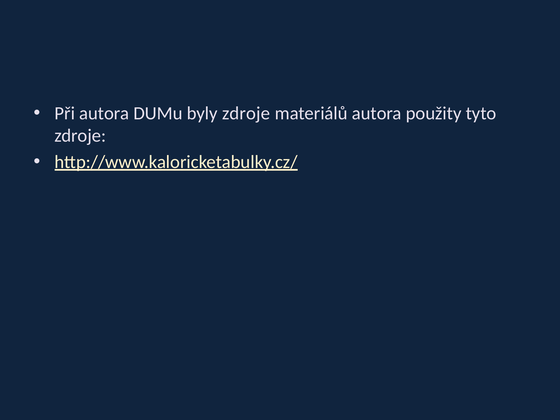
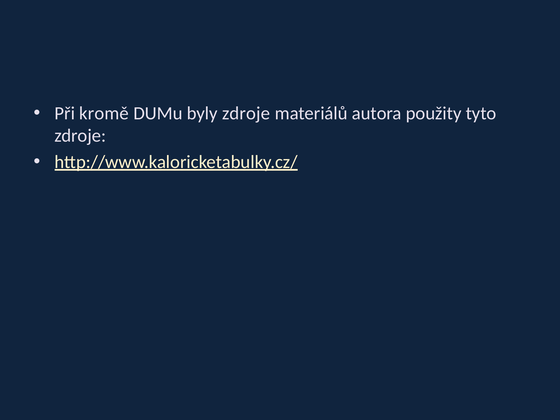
Při autora: autora -> kromě (104, 113)
